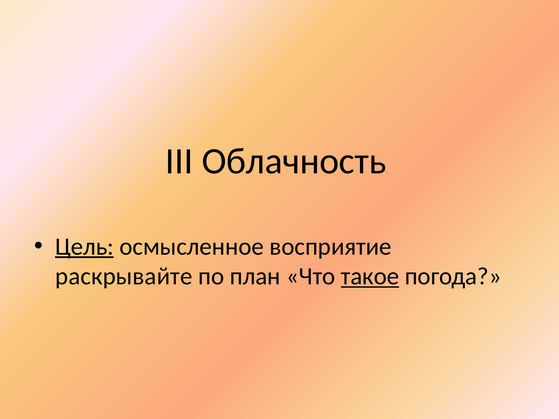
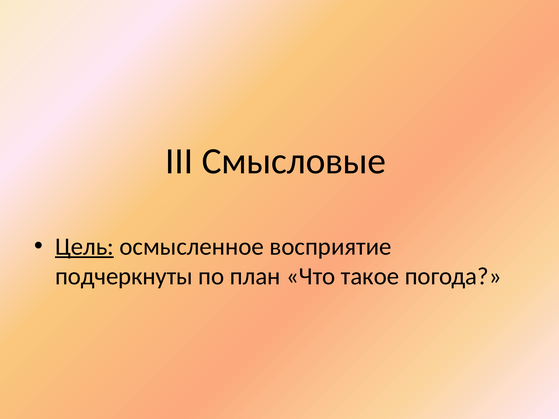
Облачность: Облачность -> Смысловые (294, 161)
раскрывайте: раскрывайте -> подчеркнуты (124, 276)
такое underline: present -> none (370, 276)
